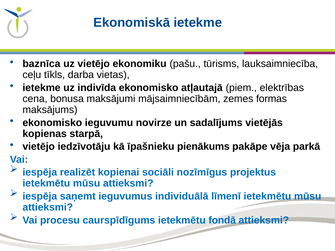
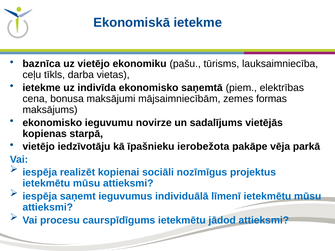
atļautajā: atļautajā -> saņemtā (202, 88)
pienākums: pienākums -> ierobežota (203, 147)
fondā: fondā -> jādod (222, 220)
